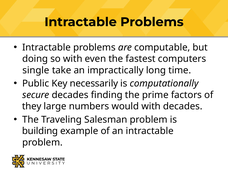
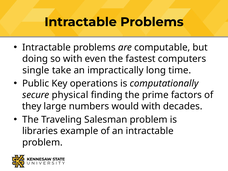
necessarily: necessarily -> operations (94, 84)
secure decades: decades -> physical (70, 95)
building: building -> libraries (40, 131)
